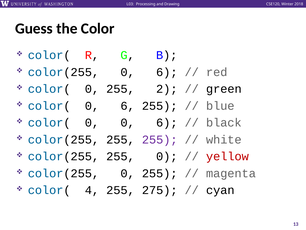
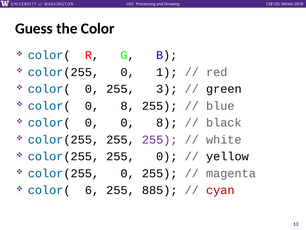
color(255 0 6: 6 -> 1 (167, 72)
2: 2 -> 3 (167, 89)
color( 0 6: 6 -> 8 (128, 106)
0 0 6: 6 -> 8 (167, 122)
yellow colour: red -> black (227, 156)
4: 4 -> 6 (92, 190)
275: 275 -> 885 (160, 190)
cyan colour: black -> red (220, 190)
